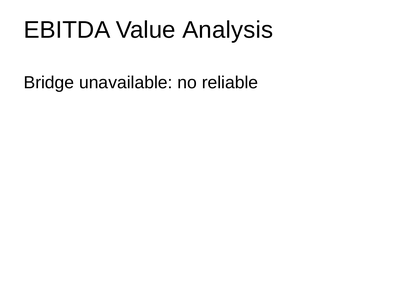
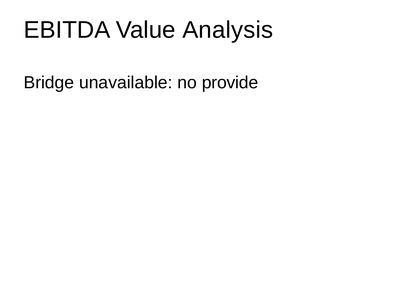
reliable: reliable -> provide (230, 83)
